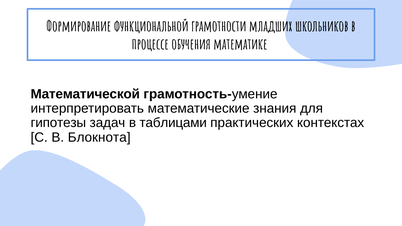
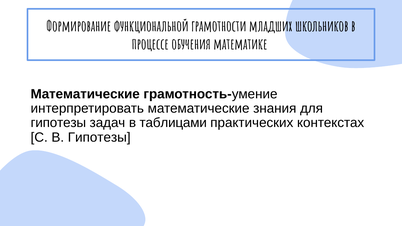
Математической: Математической -> Математические (85, 94)
В Блокнота: Блокнота -> Гипотезы (99, 137)
